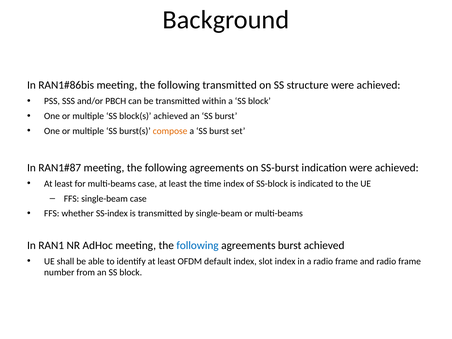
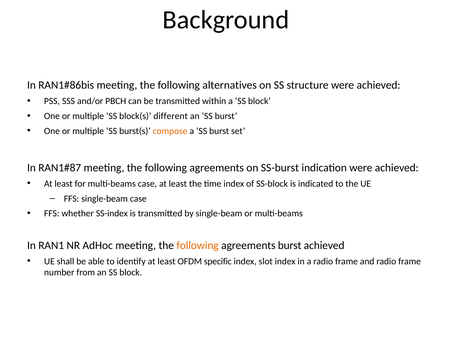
following transmitted: transmitted -> alternatives (230, 85)
block(s achieved: achieved -> different (171, 116)
following colour: blue -> orange (198, 245)
default: default -> specific (218, 261)
